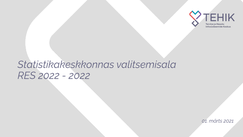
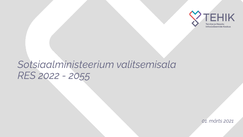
Statistikakeskkonnas: Statistikakeskkonnas -> Sotsiaalministeerium (66, 64)
2022: 2022 -> 2055 (79, 75)
